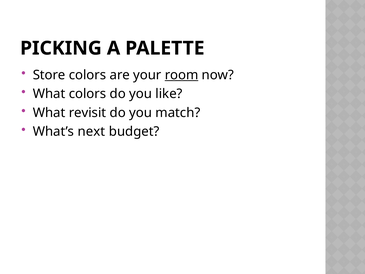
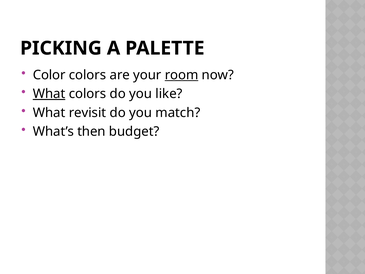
Store: Store -> Color (49, 75)
What underline: none -> present (49, 94)
next: next -> then (91, 131)
